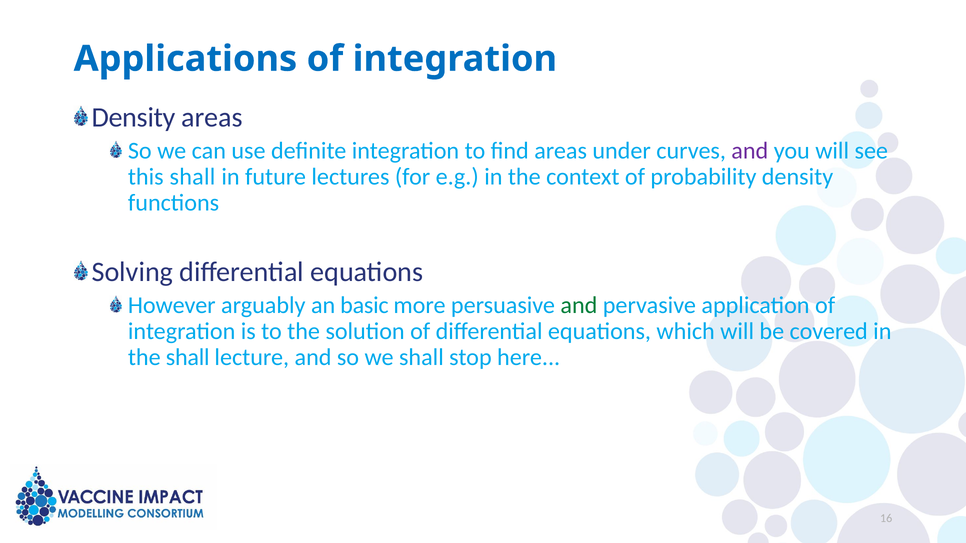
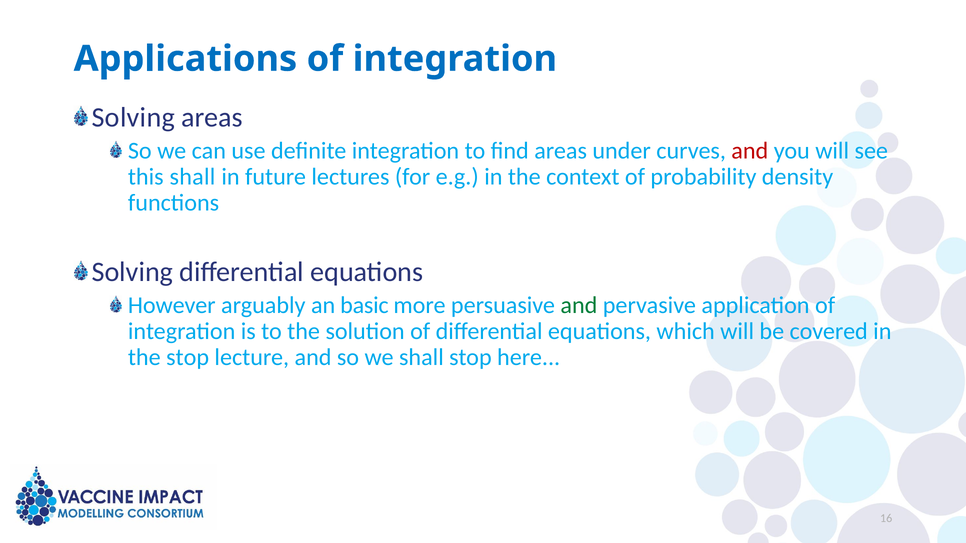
Density: Density -> Solving (133, 117)
and colour: purple -> red (750, 151)
the shall: shall -> stop (188, 358)
